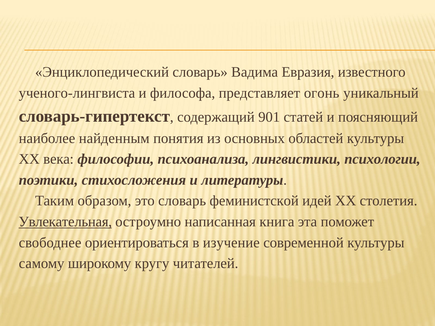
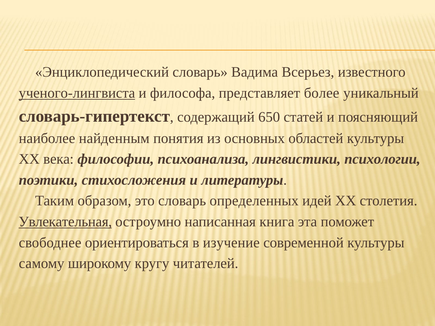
Евразия: Евразия -> Всерьез (308, 72)
ученого-лингвиста underline: none -> present (77, 93)
огонь: огонь -> более (322, 93)
901: 901 -> 650 (269, 117)
феминистской: феминистской -> определенных (254, 201)
